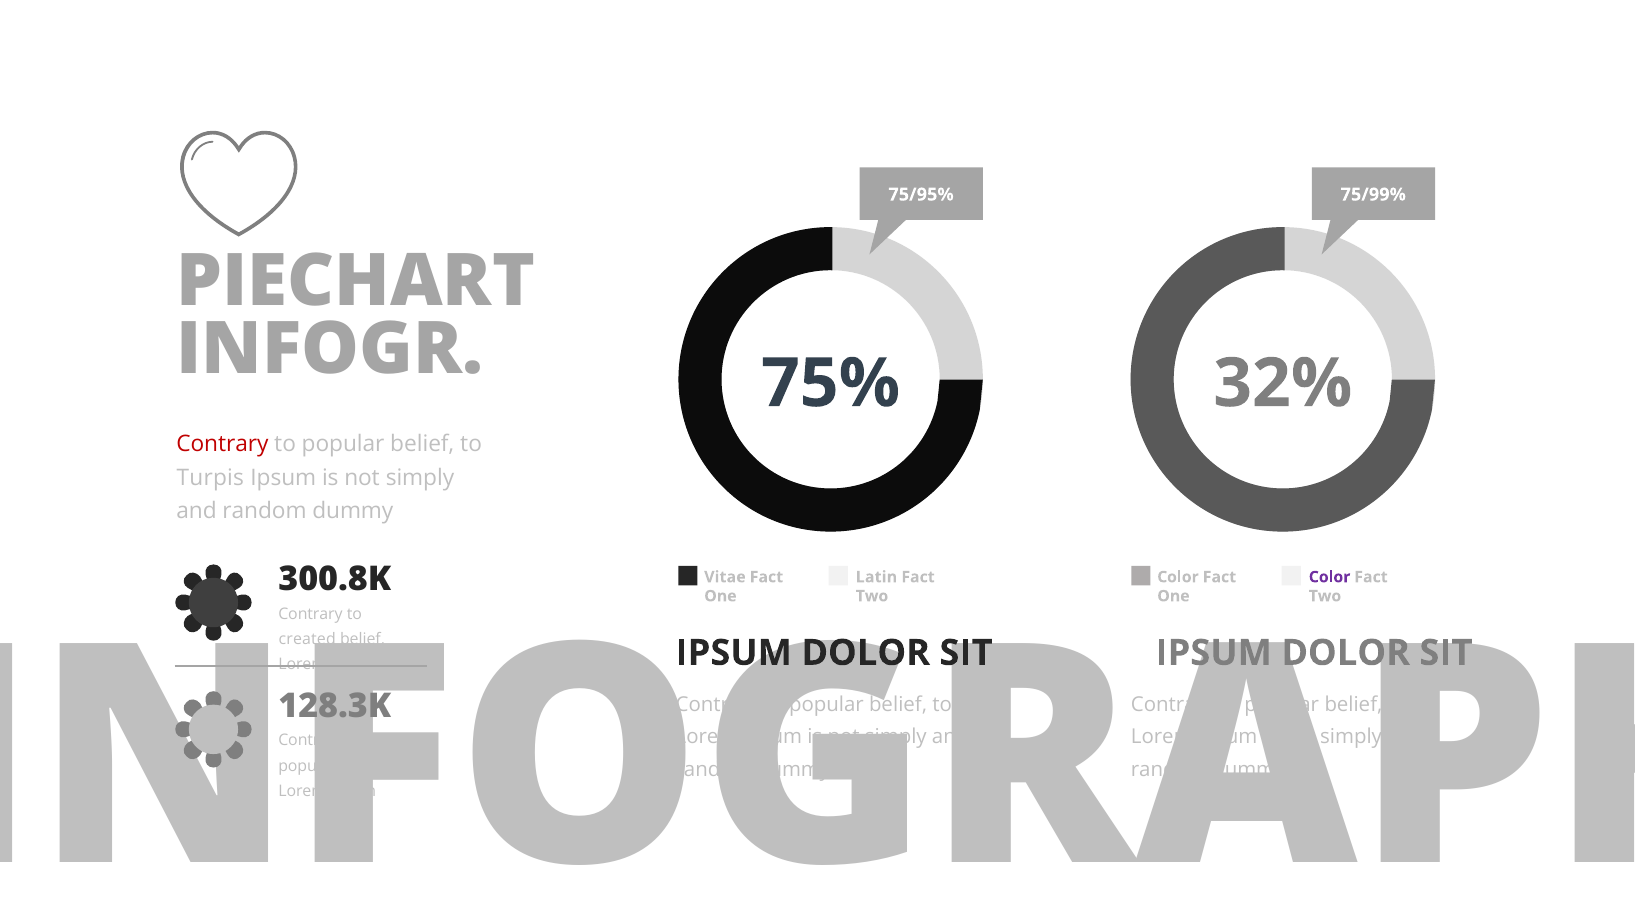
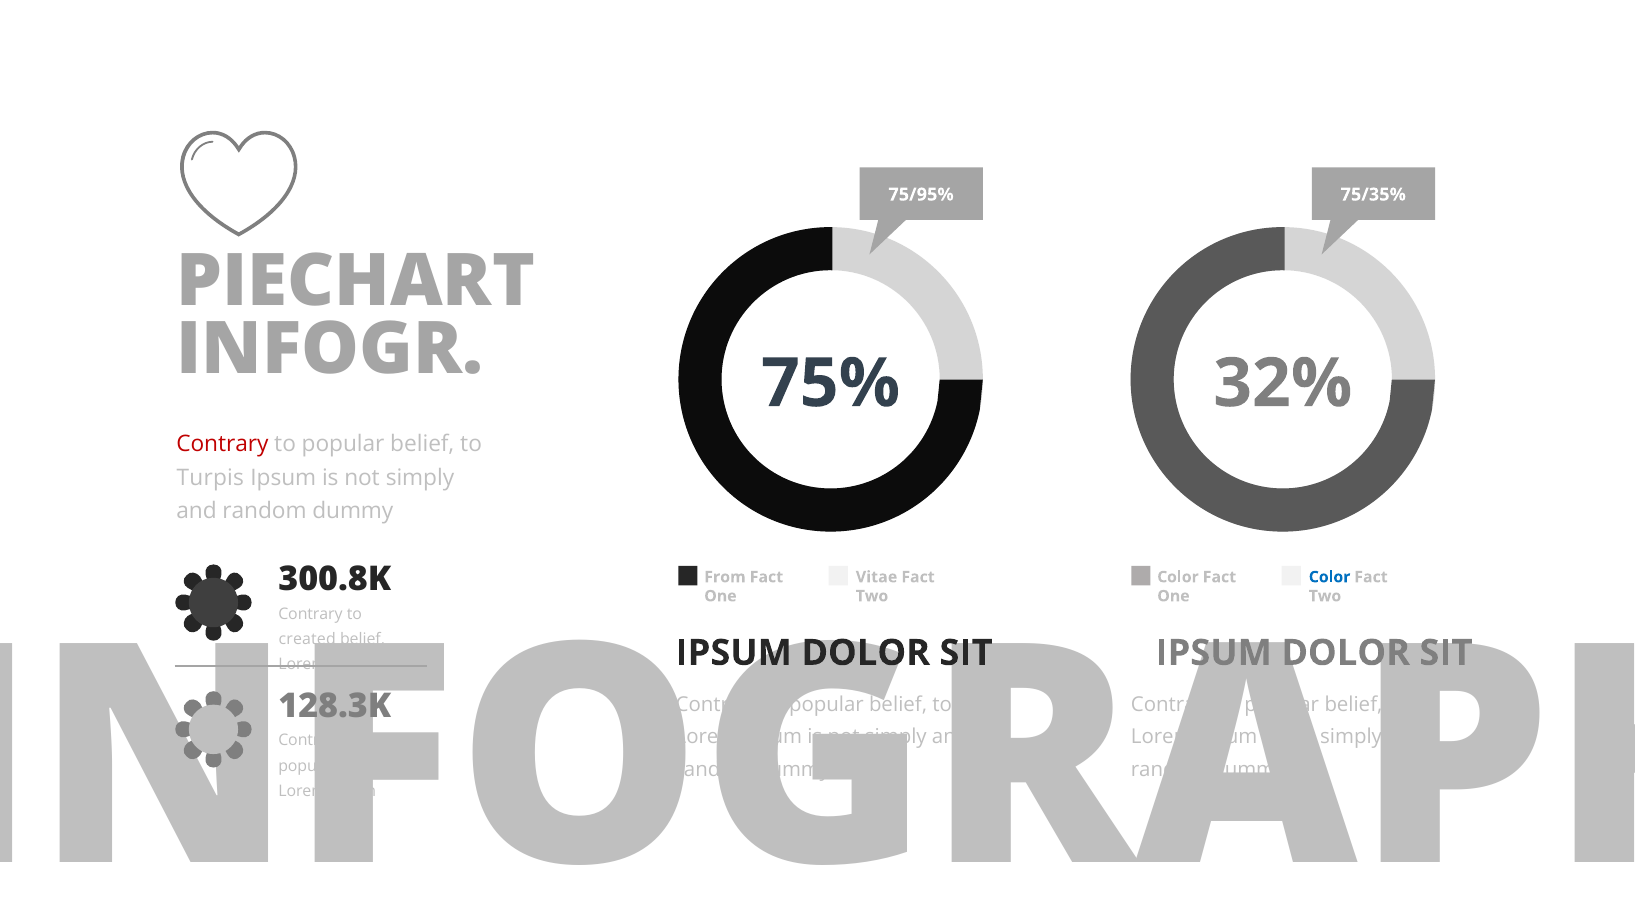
75/99%: 75/99% -> 75/35% (1373, 195)
Vitae: Vitae -> From (725, 577)
Latin: Latin -> Vitae (877, 577)
Color colour: purple -> blue (1330, 577)
